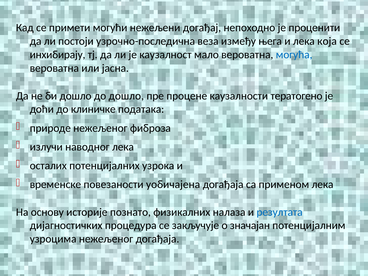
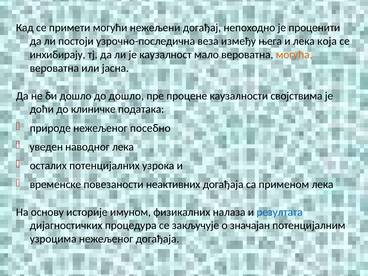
могућа colour: blue -> orange (294, 55)
тератогено: тератогено -> својствима (296, 96)
фиброза: фиброза -> посебно (150, 128)
излучи: излучи -> уведен (46, 147)
уобичајена: уобичајена -> неактивних (173, 184)
познато: познато -> имуном (130, 212)
